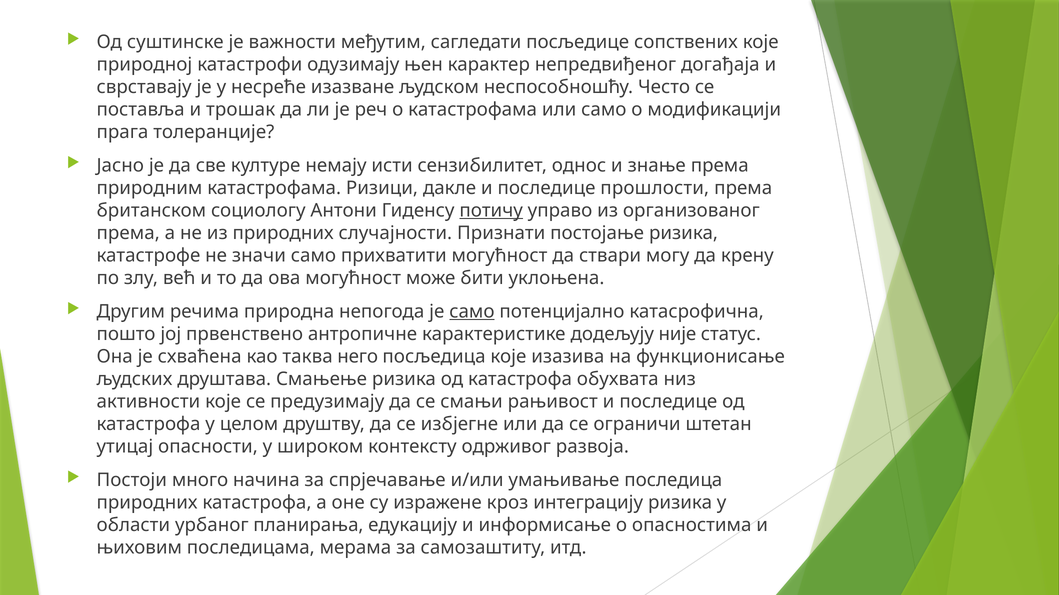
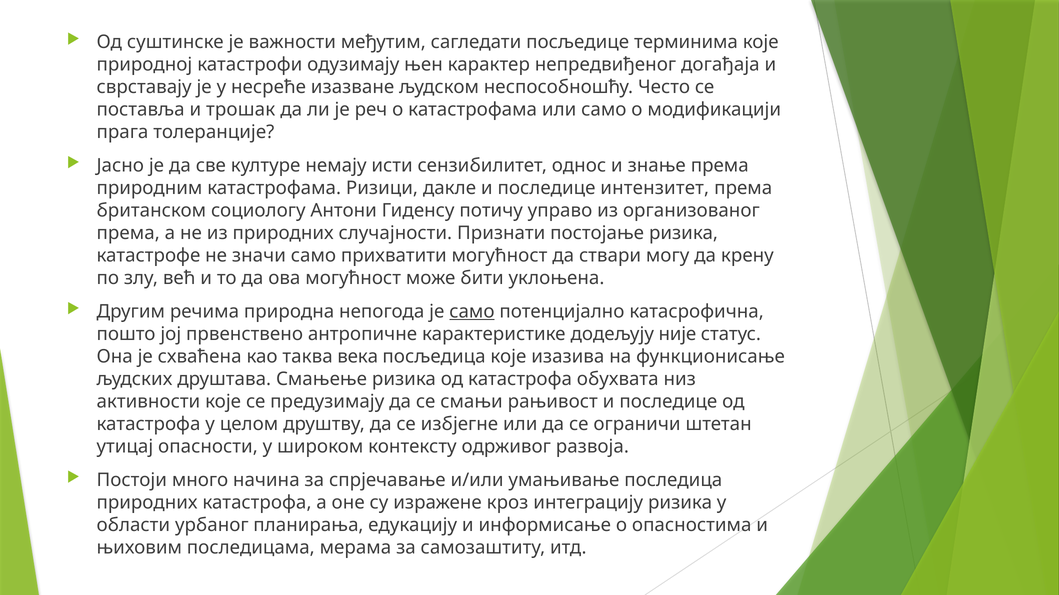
сопствених: сопствених -> терминима (686, 42)
прошлости: прошлости -> интензитет (655, 188)
потичу underline: present -> none (491, 211)
него: него -> века (358, 357)
